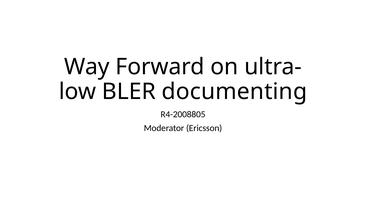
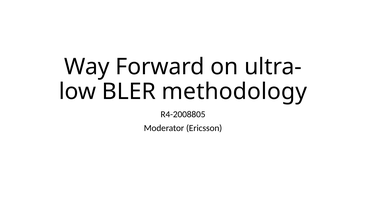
documenting: documenting -> methodology (234, 91)
